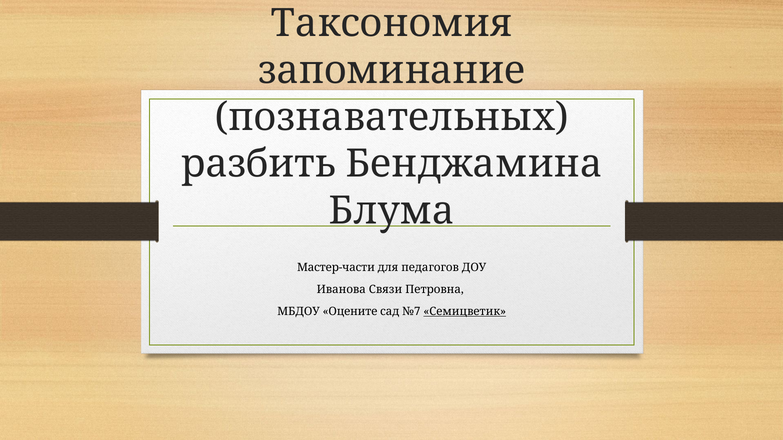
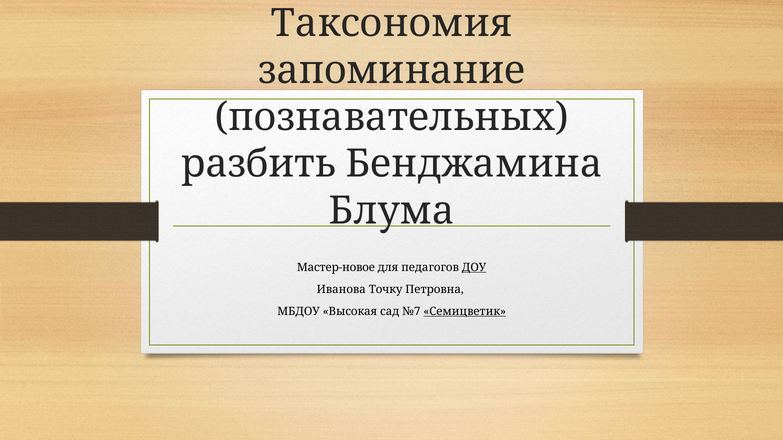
Мастер-части: Мастер-части -> Мастер-новое (336, 268)
ДОУ underline: none -> present (474, 268)
Связи: Связи -> Точку (386, 290)
Оцените: Оцените -> Высокая (350, 312)
